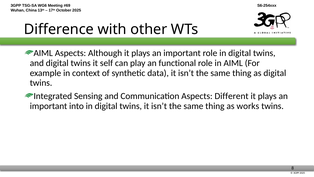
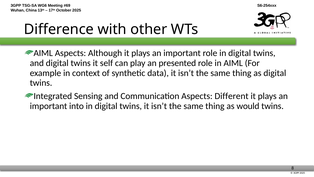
functional: functional -> presented (177, 63)
works: works -> would (248, 106)
